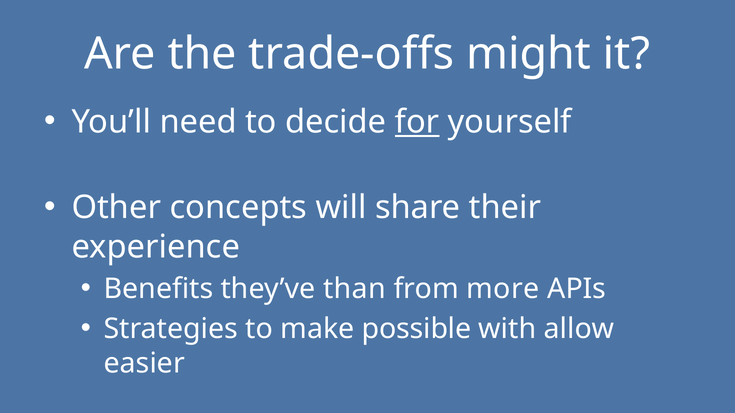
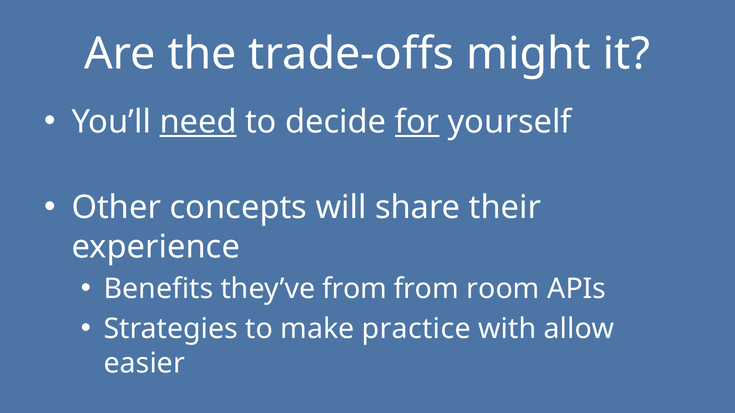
need underline: none -> present (198, 122)
they’ve than: than -> from (355, 289)
more: more -> room (503, 289)
possible: possible -> practice (416, 329)
